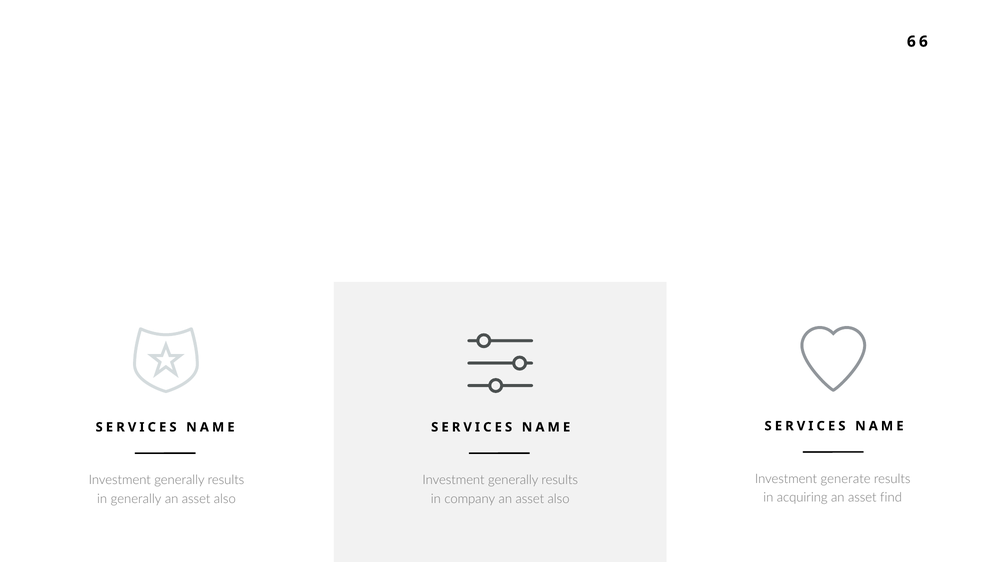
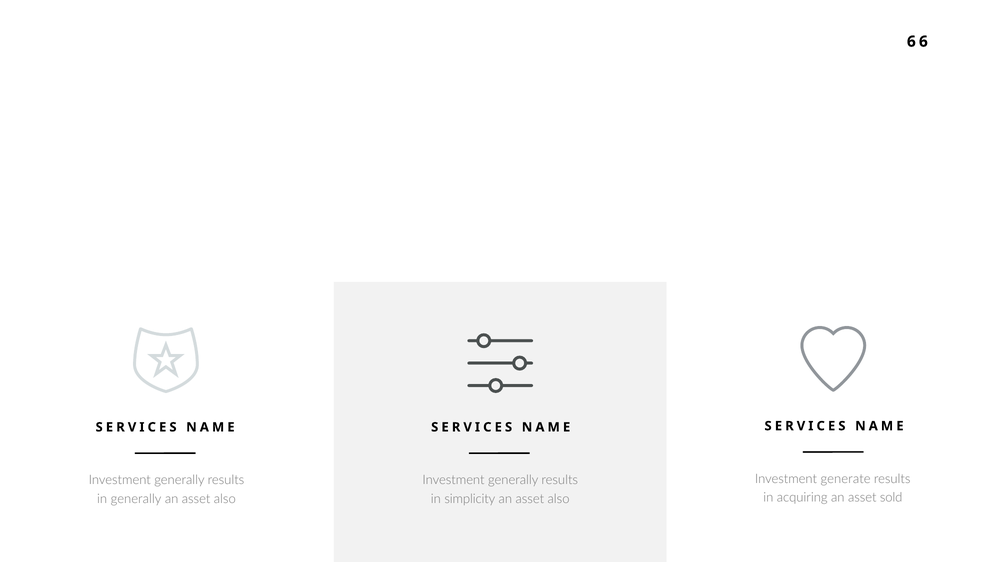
find: find -> sold (891, 498)
company: company -> simplicity (470, 499)
